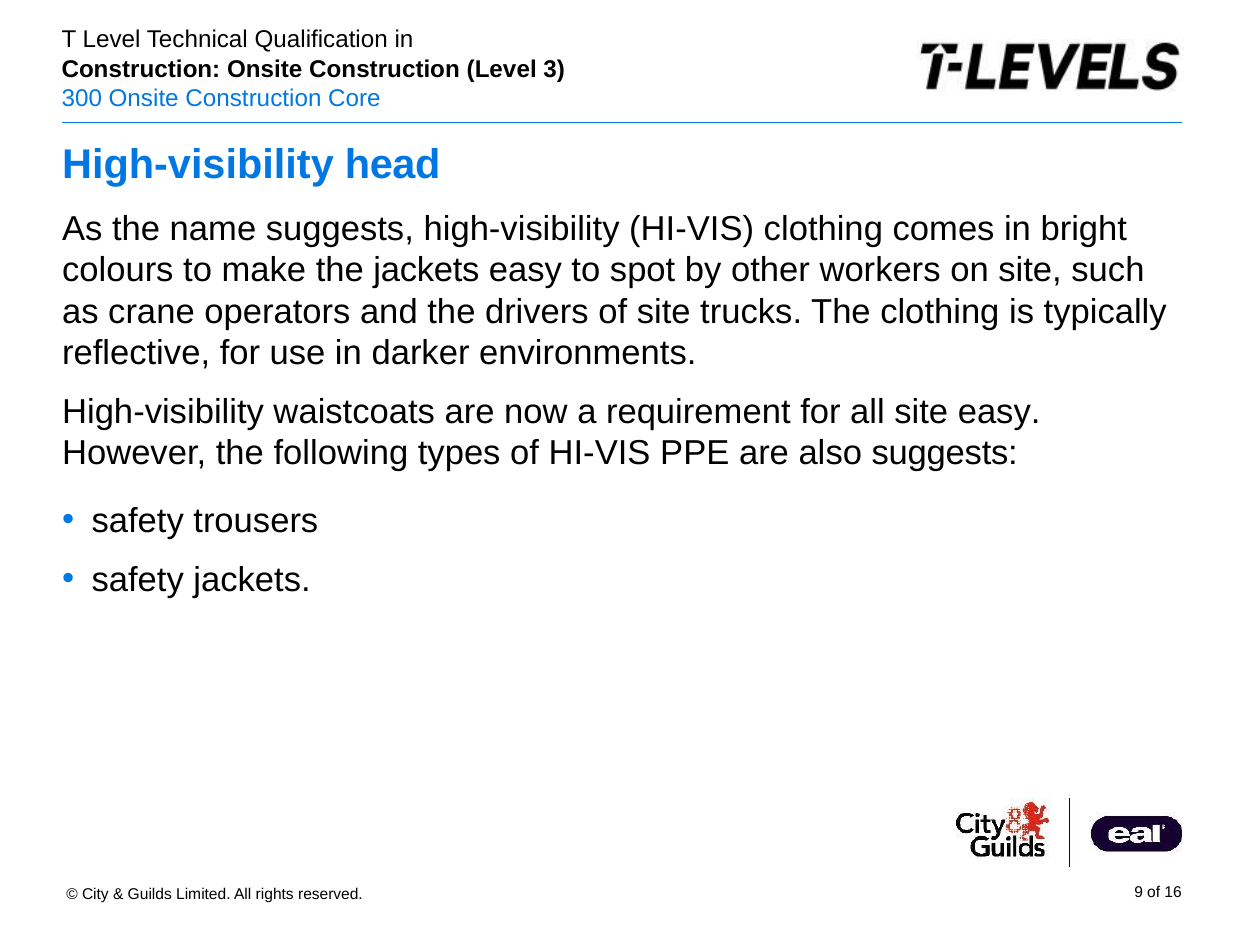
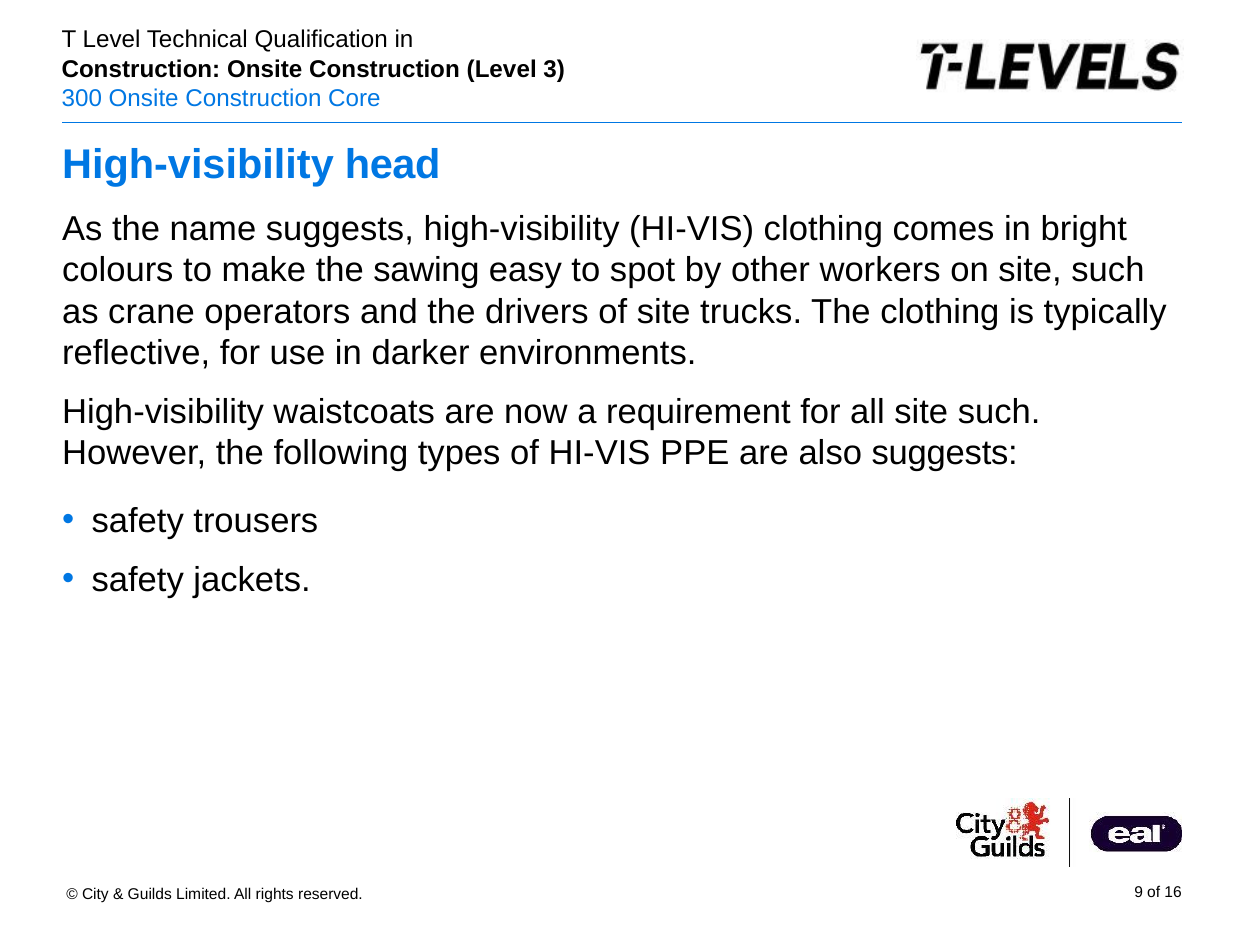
the jackets: jackets -> sawing (427, 270)
all site easy: easy -> such (999, 412)
